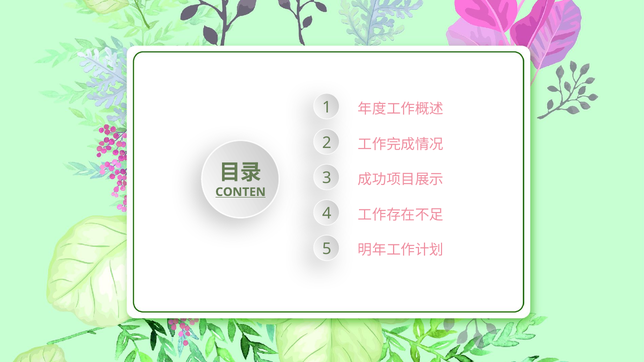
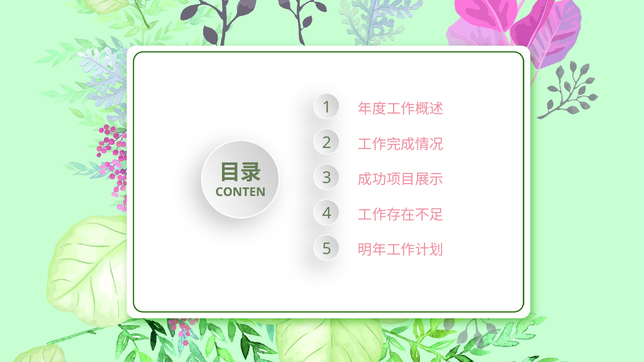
CONTEN underline: present -> none (241, 192)
